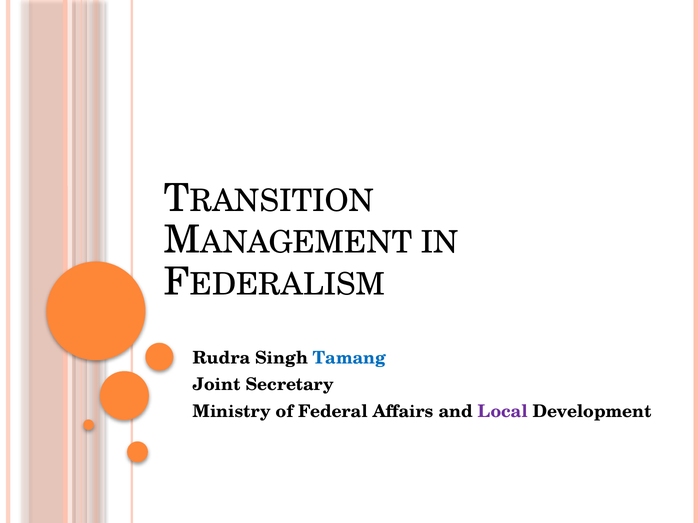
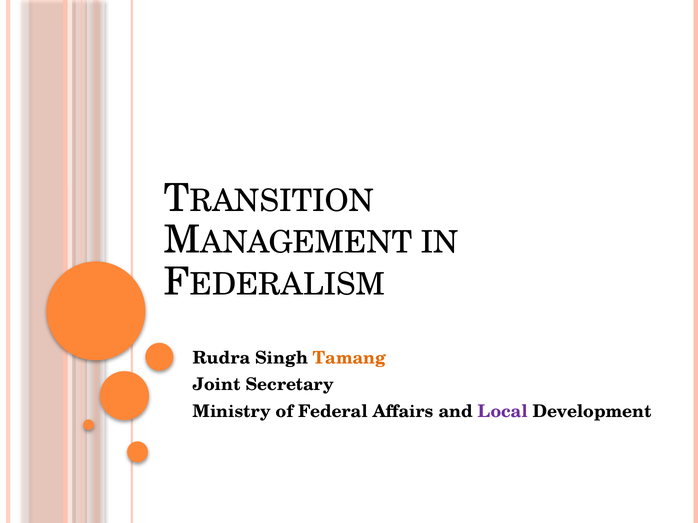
Tamang colour: blue -> orange (349, 358)
